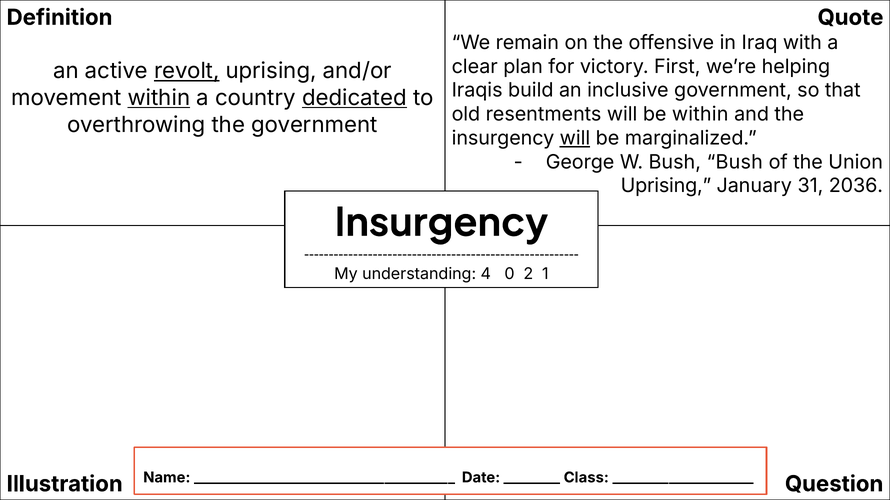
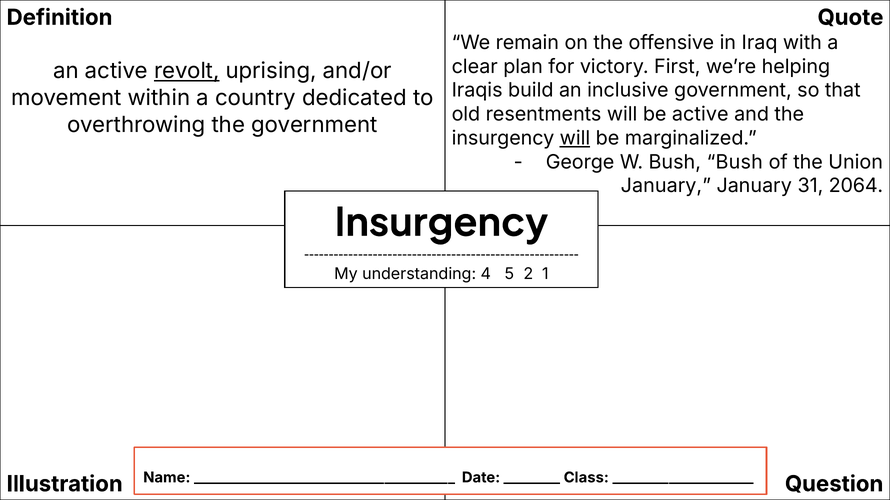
within underline: present -> none (159, 98)
dedicated underline: present -> none (354, 98)
be within: within -> active (700, 114)
Uprising: Uprising -> January (666, 186)
2036: 2036 -> 2064 (856, 186)
0: 0 -> 5 (509, 274)
